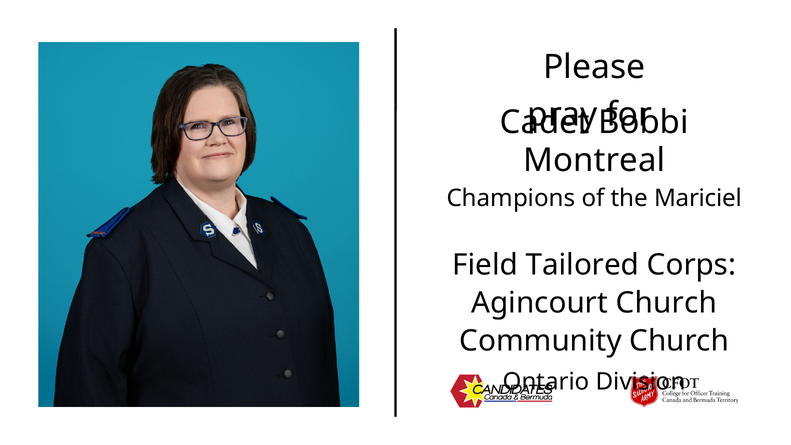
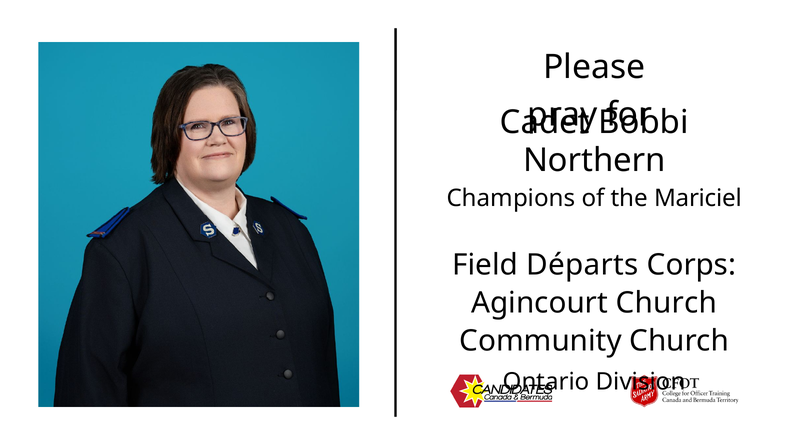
Montreal: Montreal -> Northern (594, 160)
Tailored: Tailored -> Départs (582, 265)
